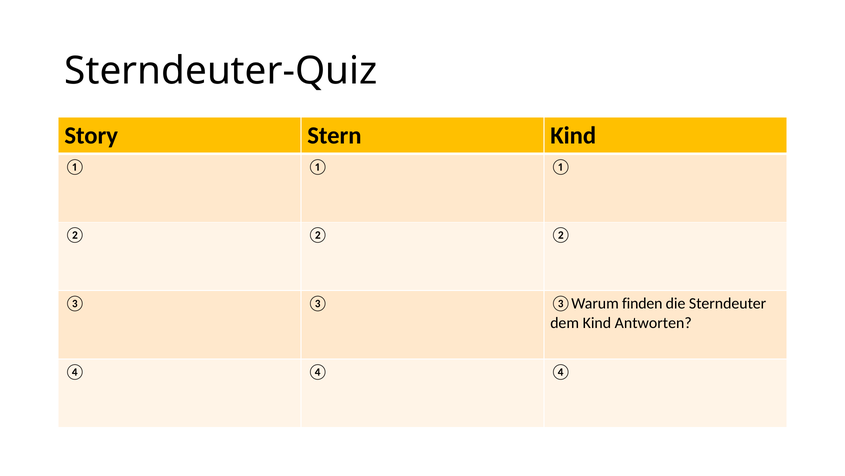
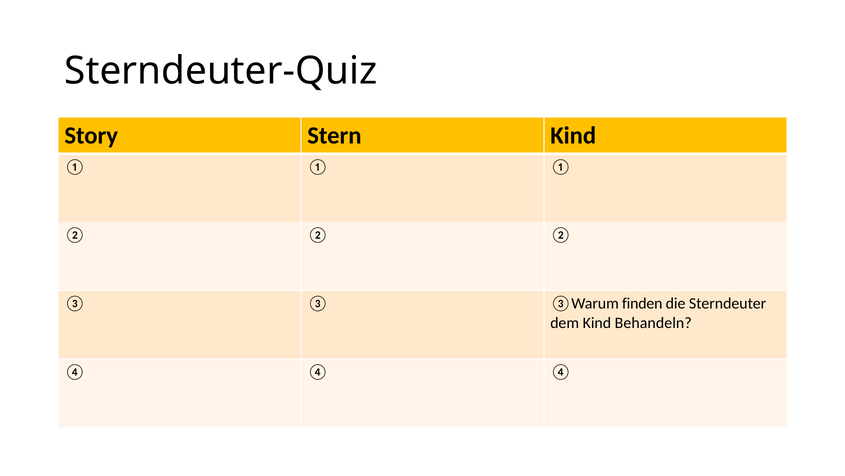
Antworten: Antworten -> Behandeln (653, 322)
